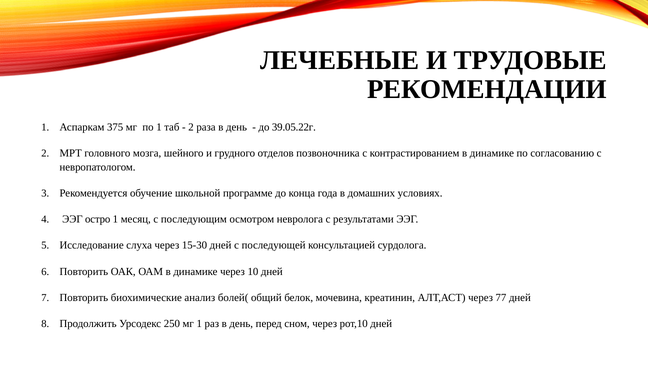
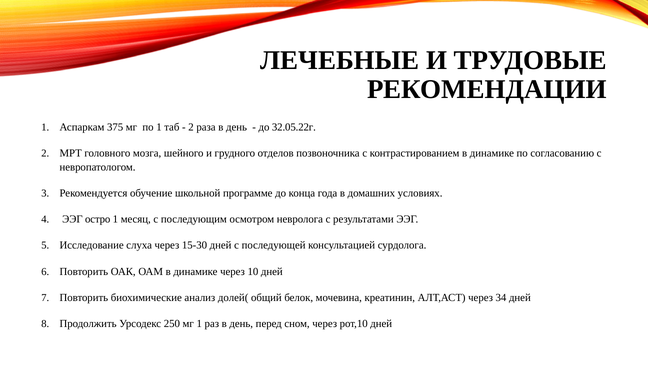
39.05.22г: 39.05.22г -> 32.05.22г (294, 127)
болей(: болей( -> долей( (233, 297)
77: 77 -> 34 (501, 297)
